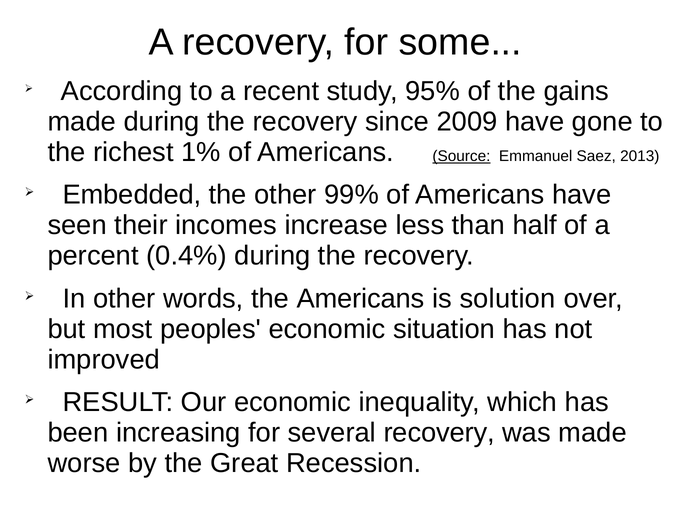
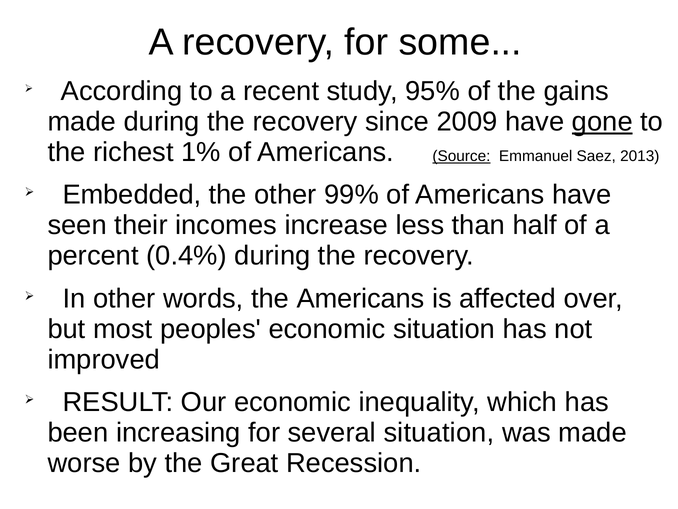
gone underline: none -> present (602, 122)
solution: solution -> affected (508, 298)
several recovery: recovery -> situation (439, 432)
